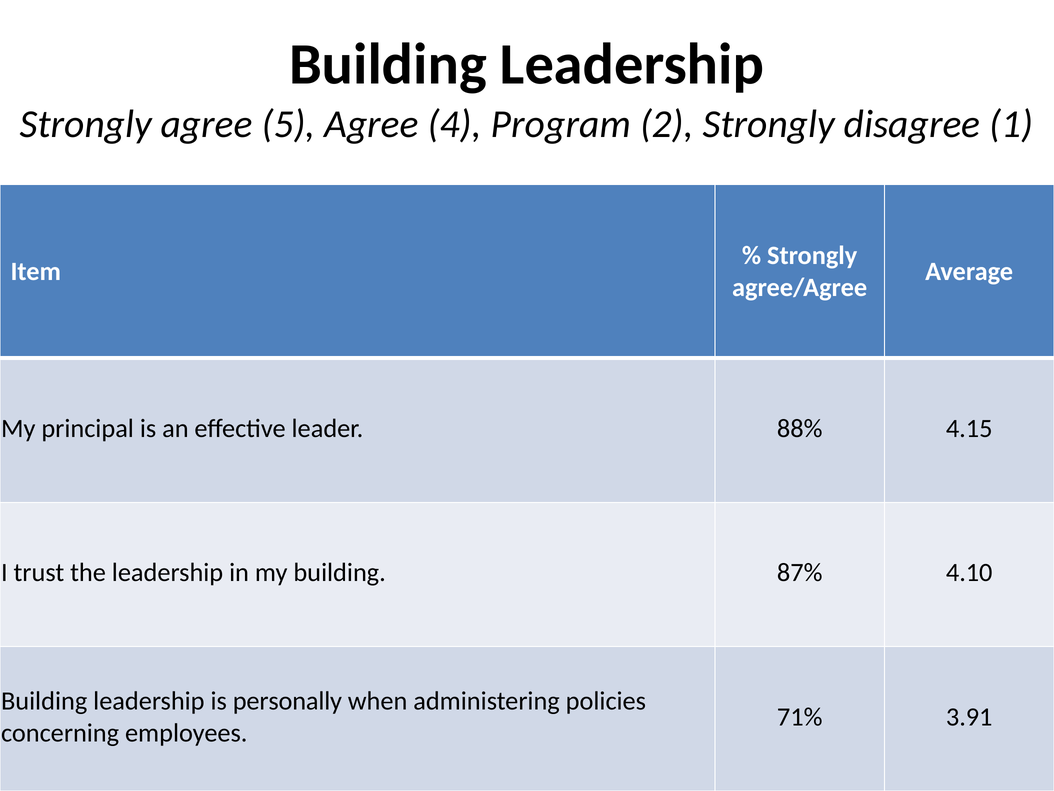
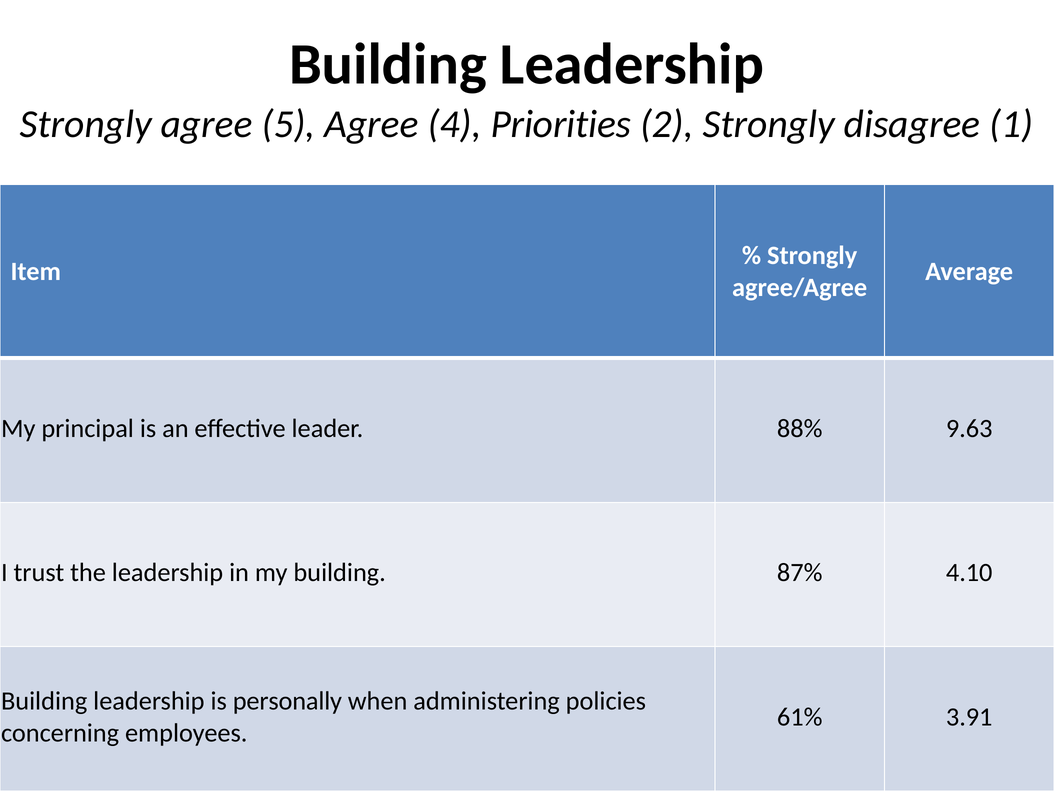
Program: Program -> Priorities (561, 124)
4.15: 4.15 -> 9.63 (969, 428)
71%: 71% -> 61% (800, 717)
